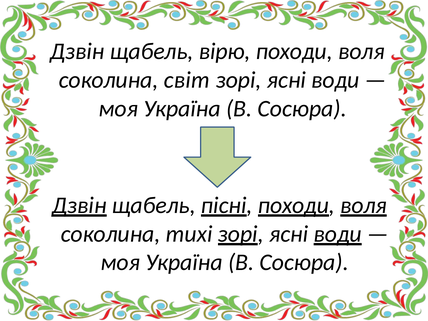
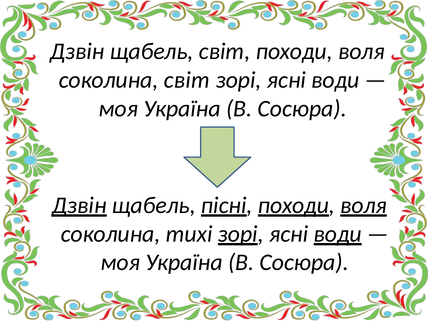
щабель вірю: вірю -> світ (225, 51)
